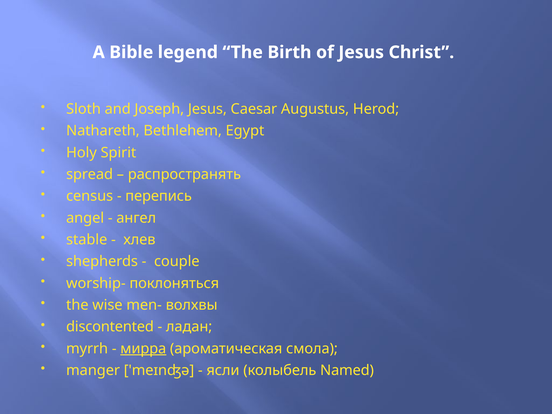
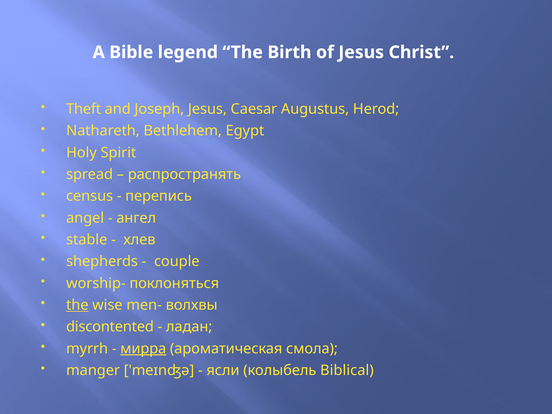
Sloth: Sloth -> Theft (84, 109)
the underline: none -> present (77, 305)
Named: Named -> Biblical (347, 370)
